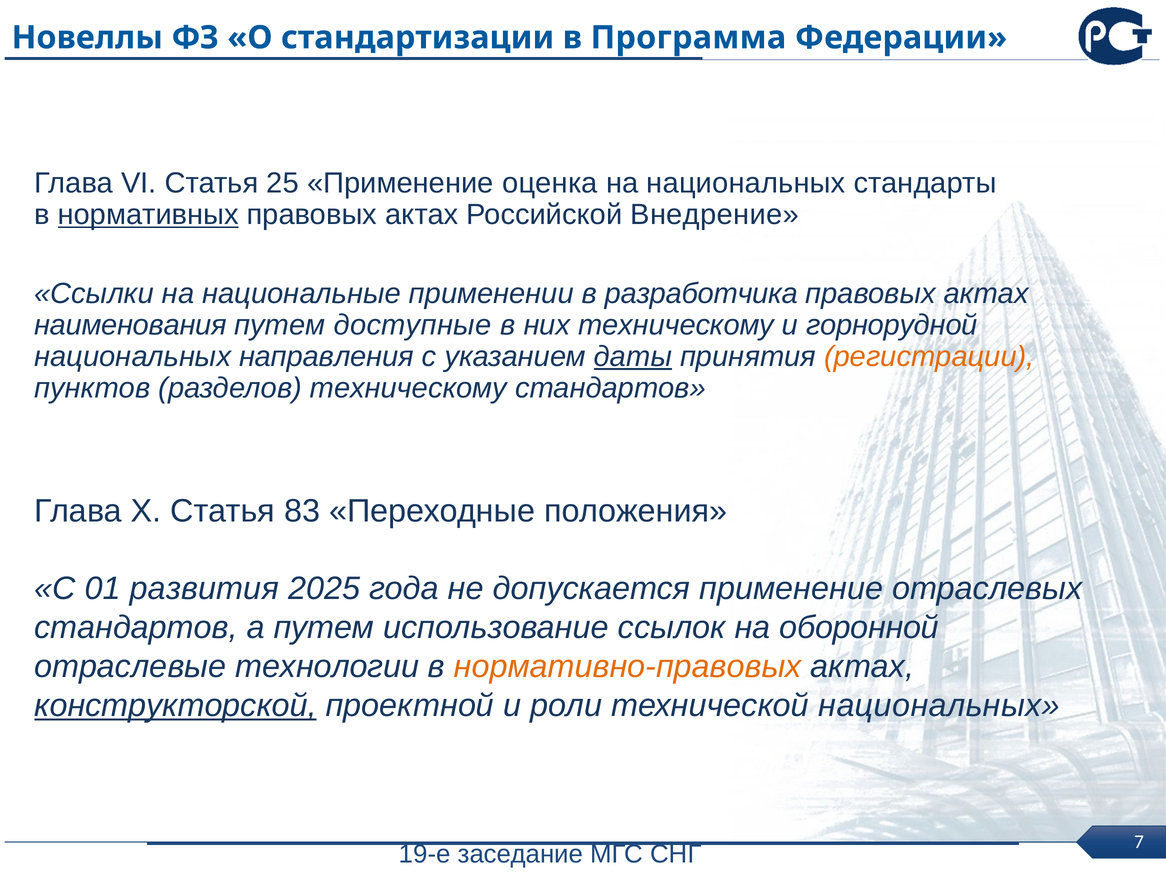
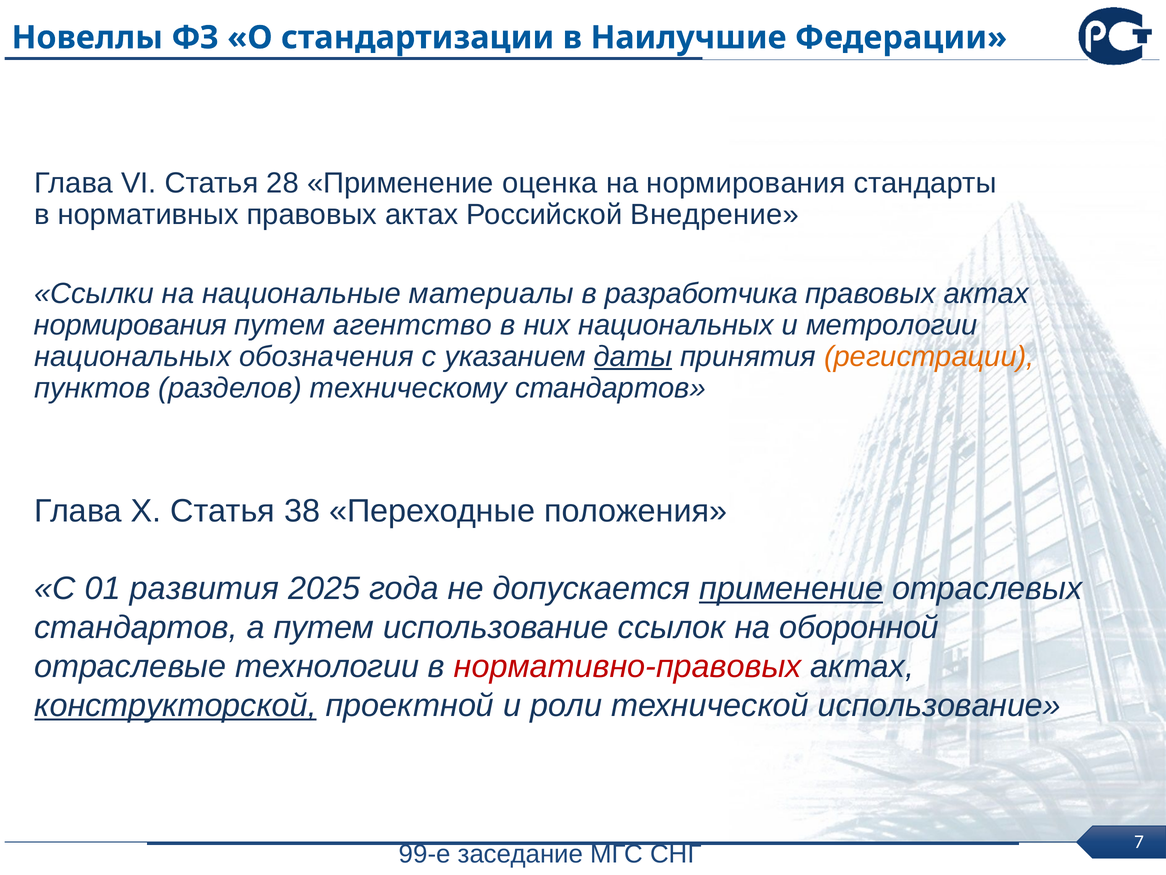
Программа: Программа -> Наилучшие (688, 38)
25: 25 -> 28 (283, 183)
на национальных: национальных -> нормирования (746, 183)
нормативных underline: present -> none (148, 215)
применении: применении -> материалы (491, 293)
наименования: наименования -> нормирования (130, 325)
доступные: доступные -> агентство (413, 325)
них техническому: техническому -> национальных (676, 325)
горнорудной: горнорудной -> метрологии (892, 325)
направления: направления -> обозначения (326, 356)
83: 83 -> 38 (302, 511)
применение underline: none -> present (791, 588)
нормативно-правовых colour: orange -> red (628, 666)
технической национальных: национальных -> использование (939, 705)
19-е: 19-е -> 99-е (425, 854)
